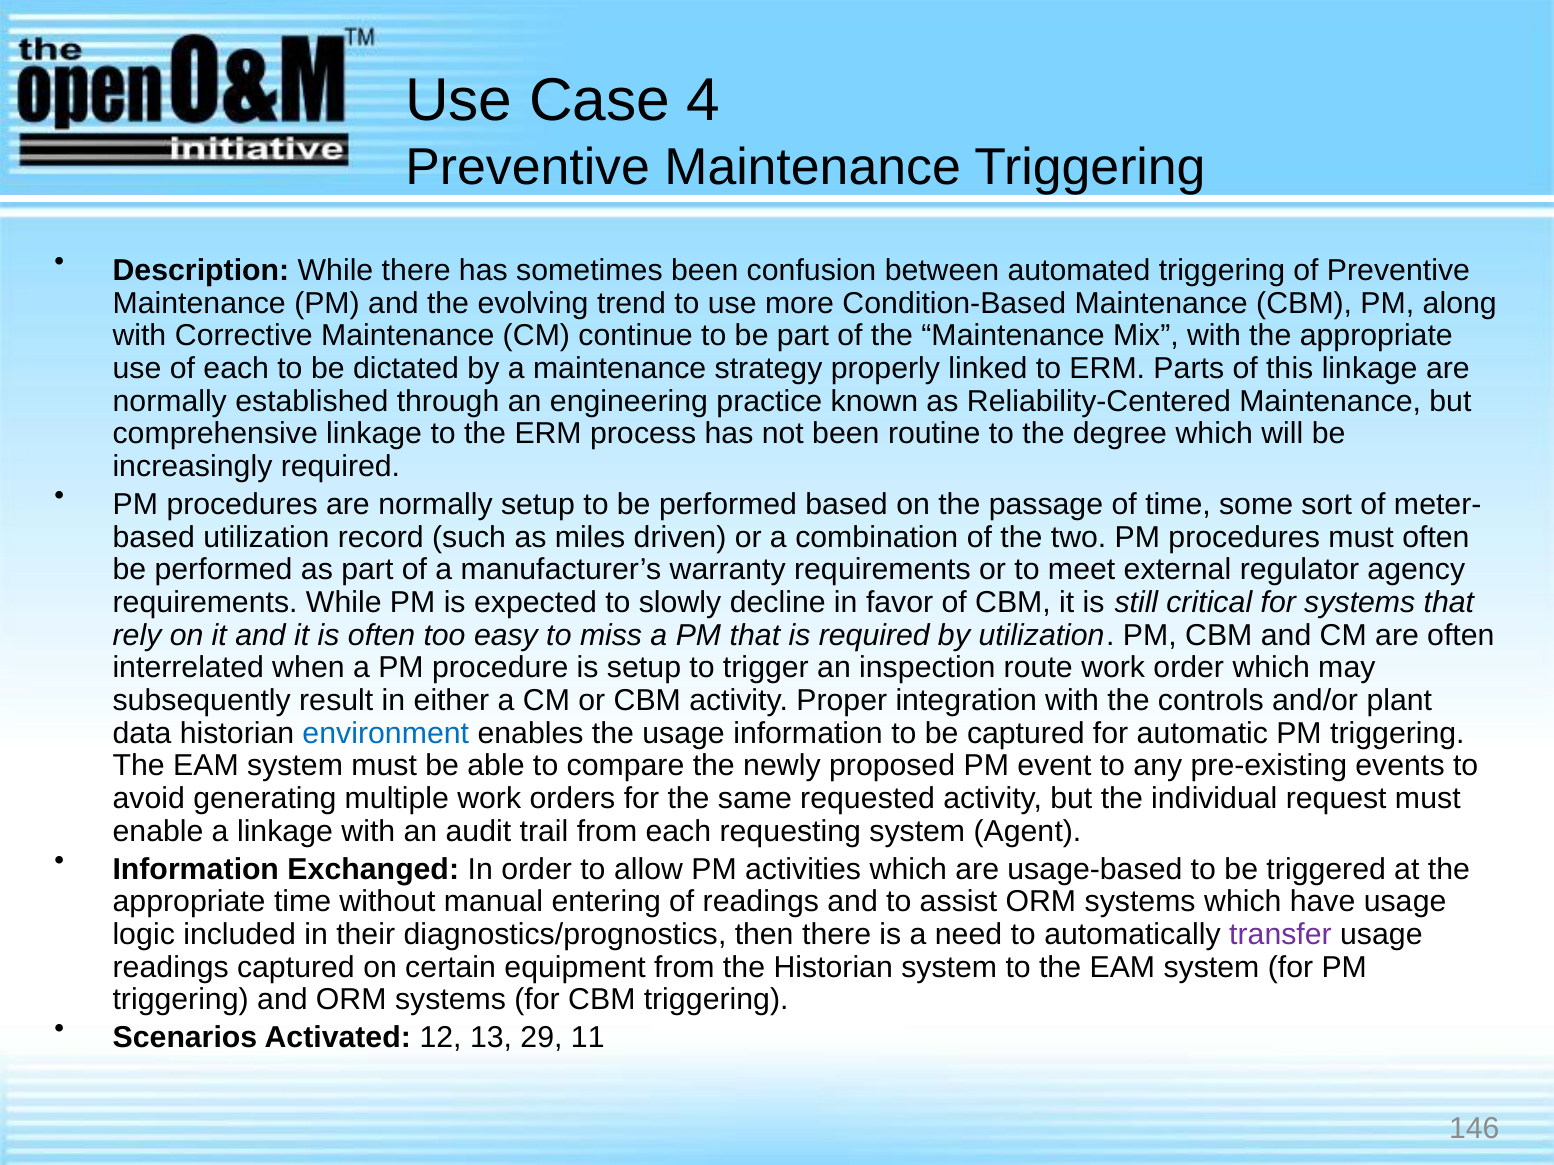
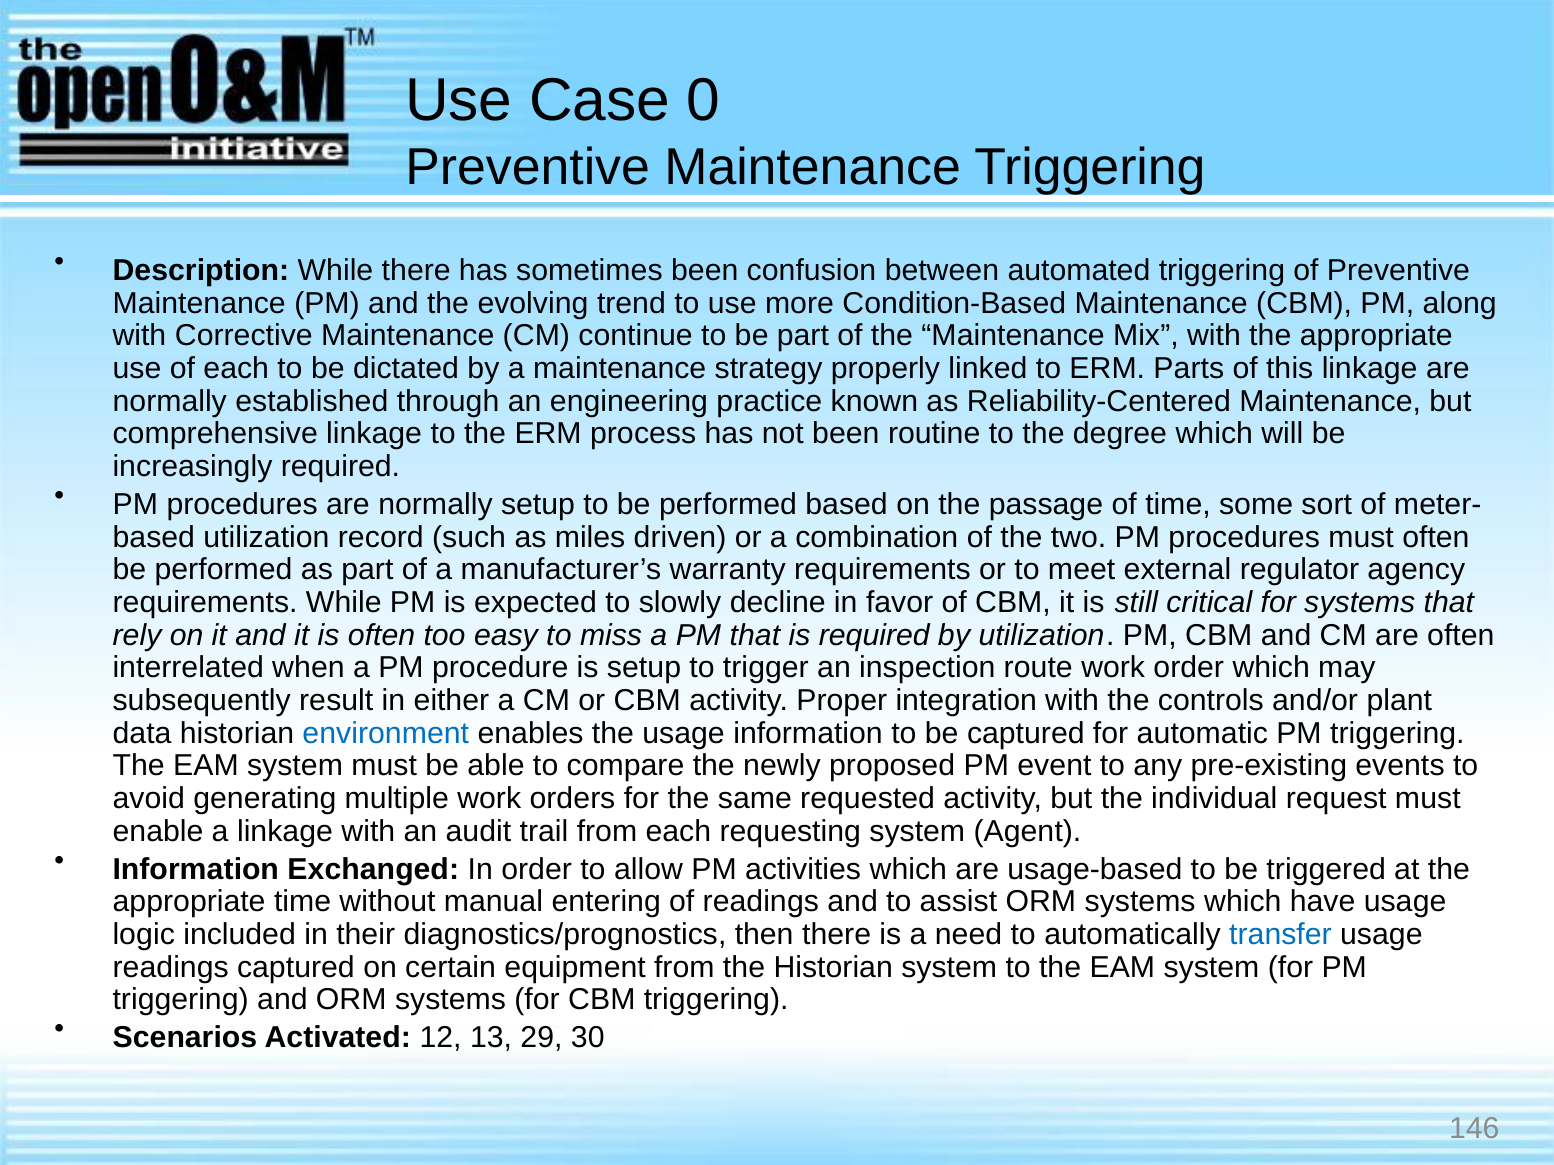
4: 4 -> 0 (704, 101)
transfer colour: purple -> blue (1280, 935)
11: 11 -> 30 (588, 1038)
